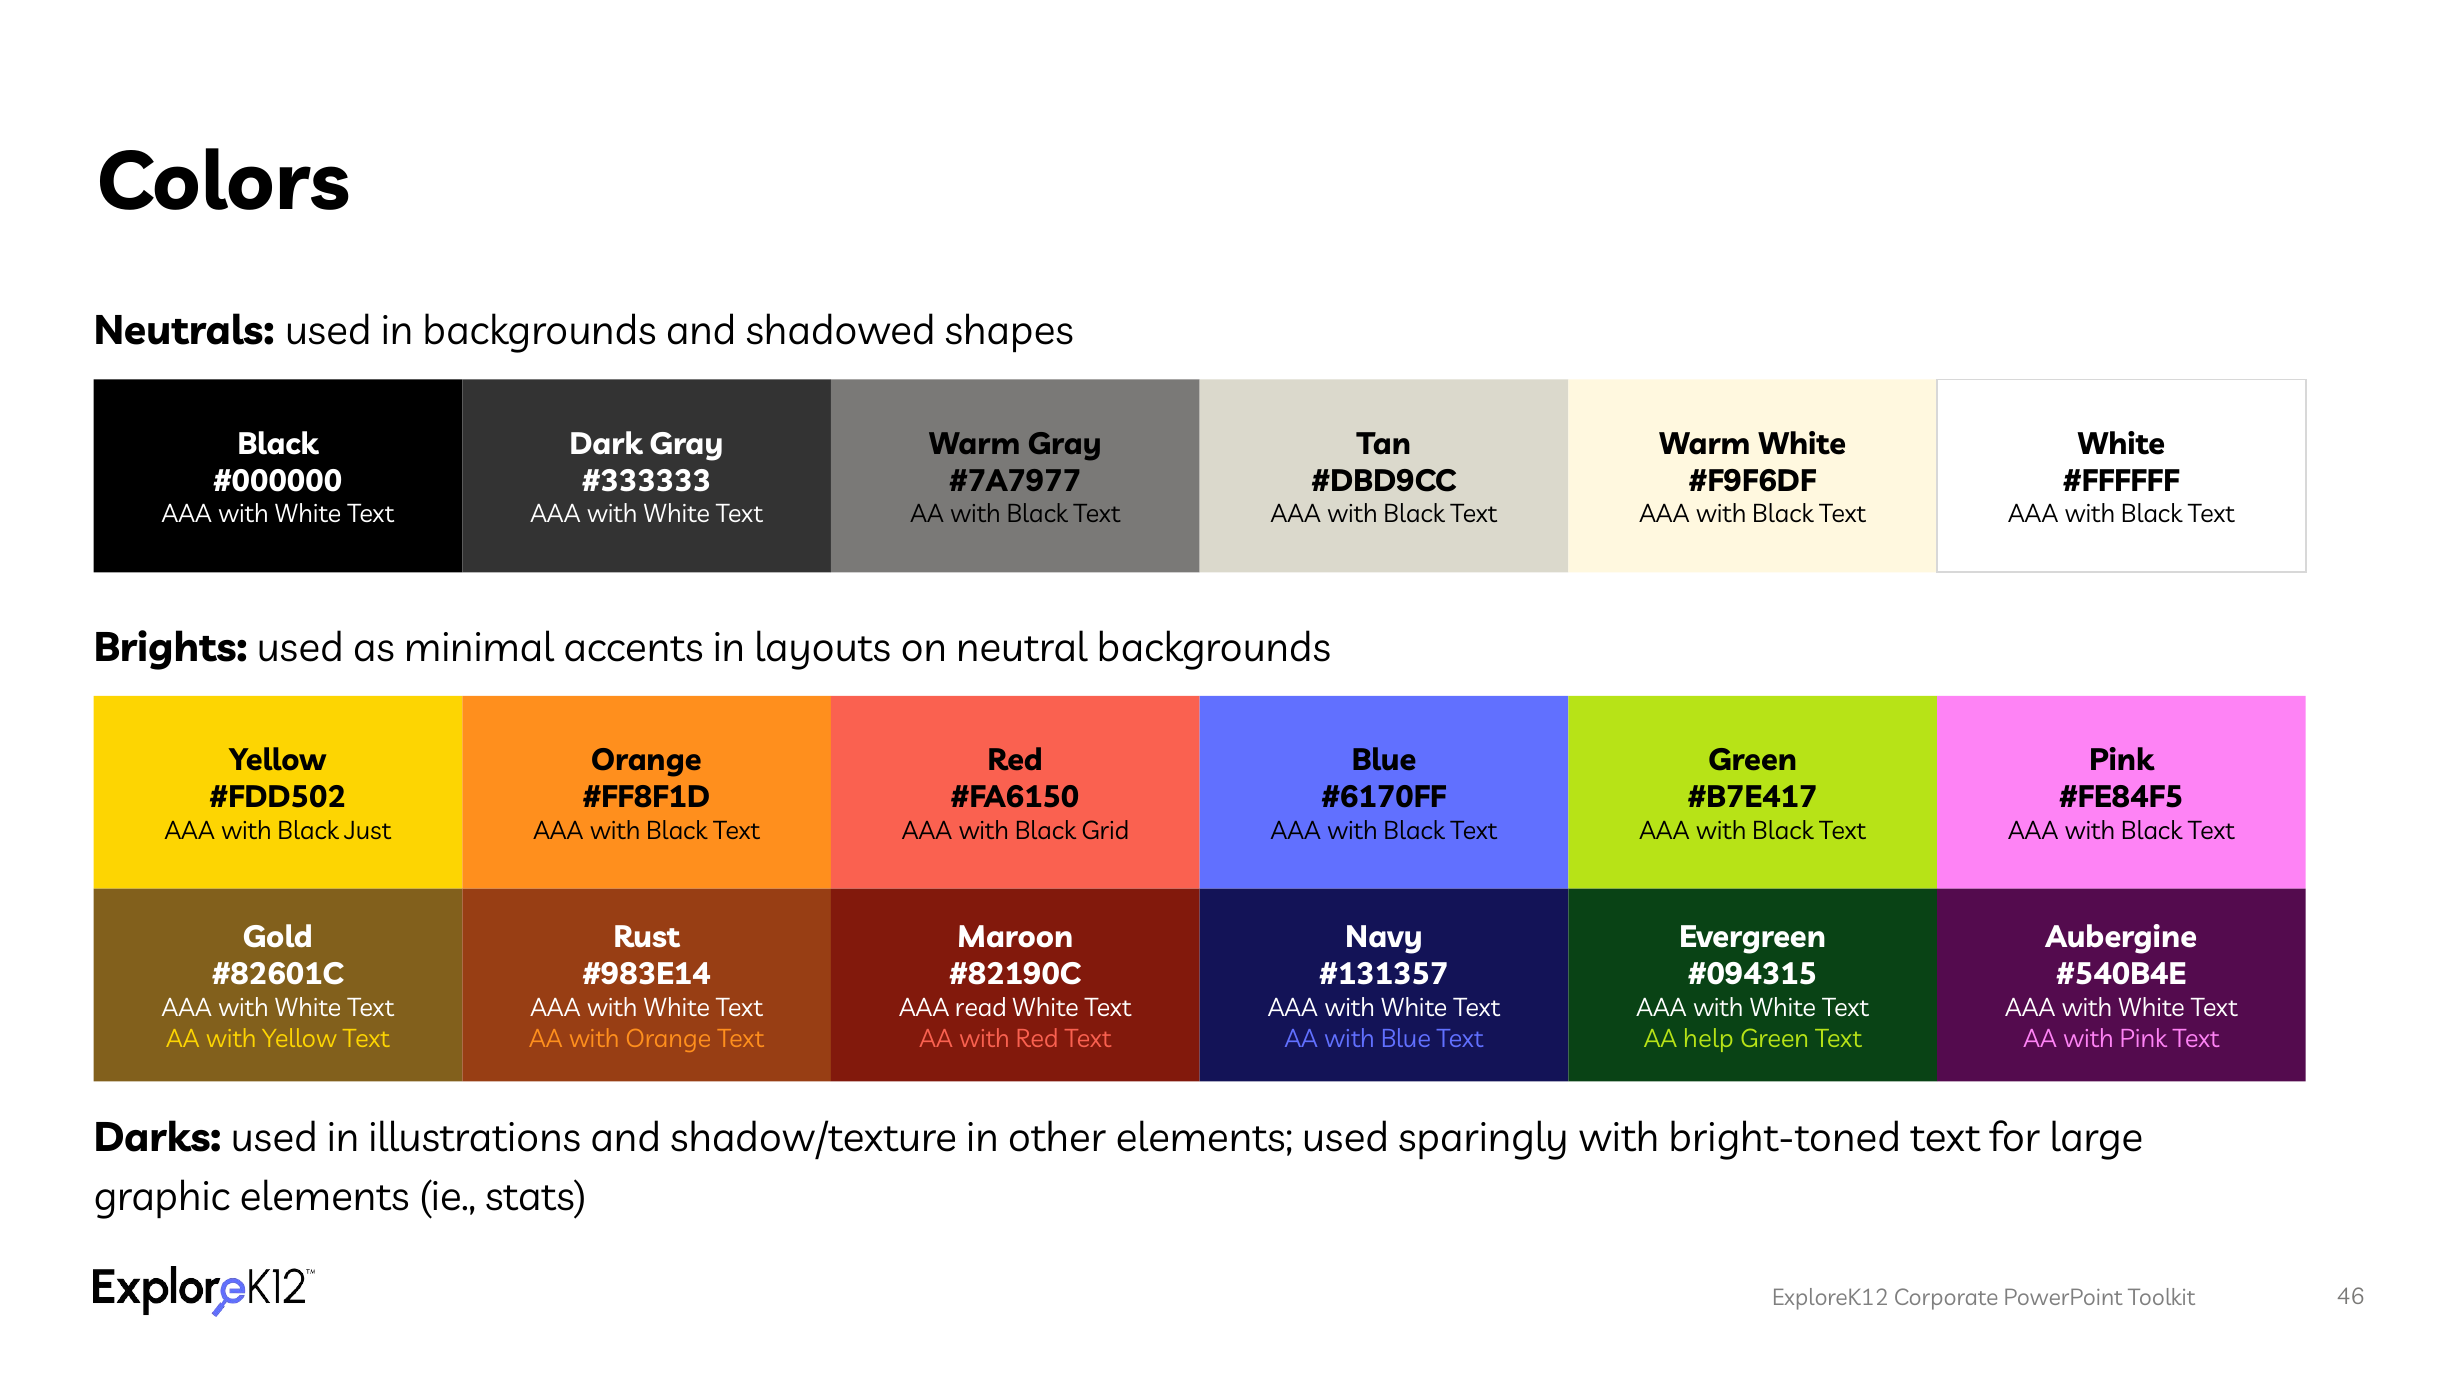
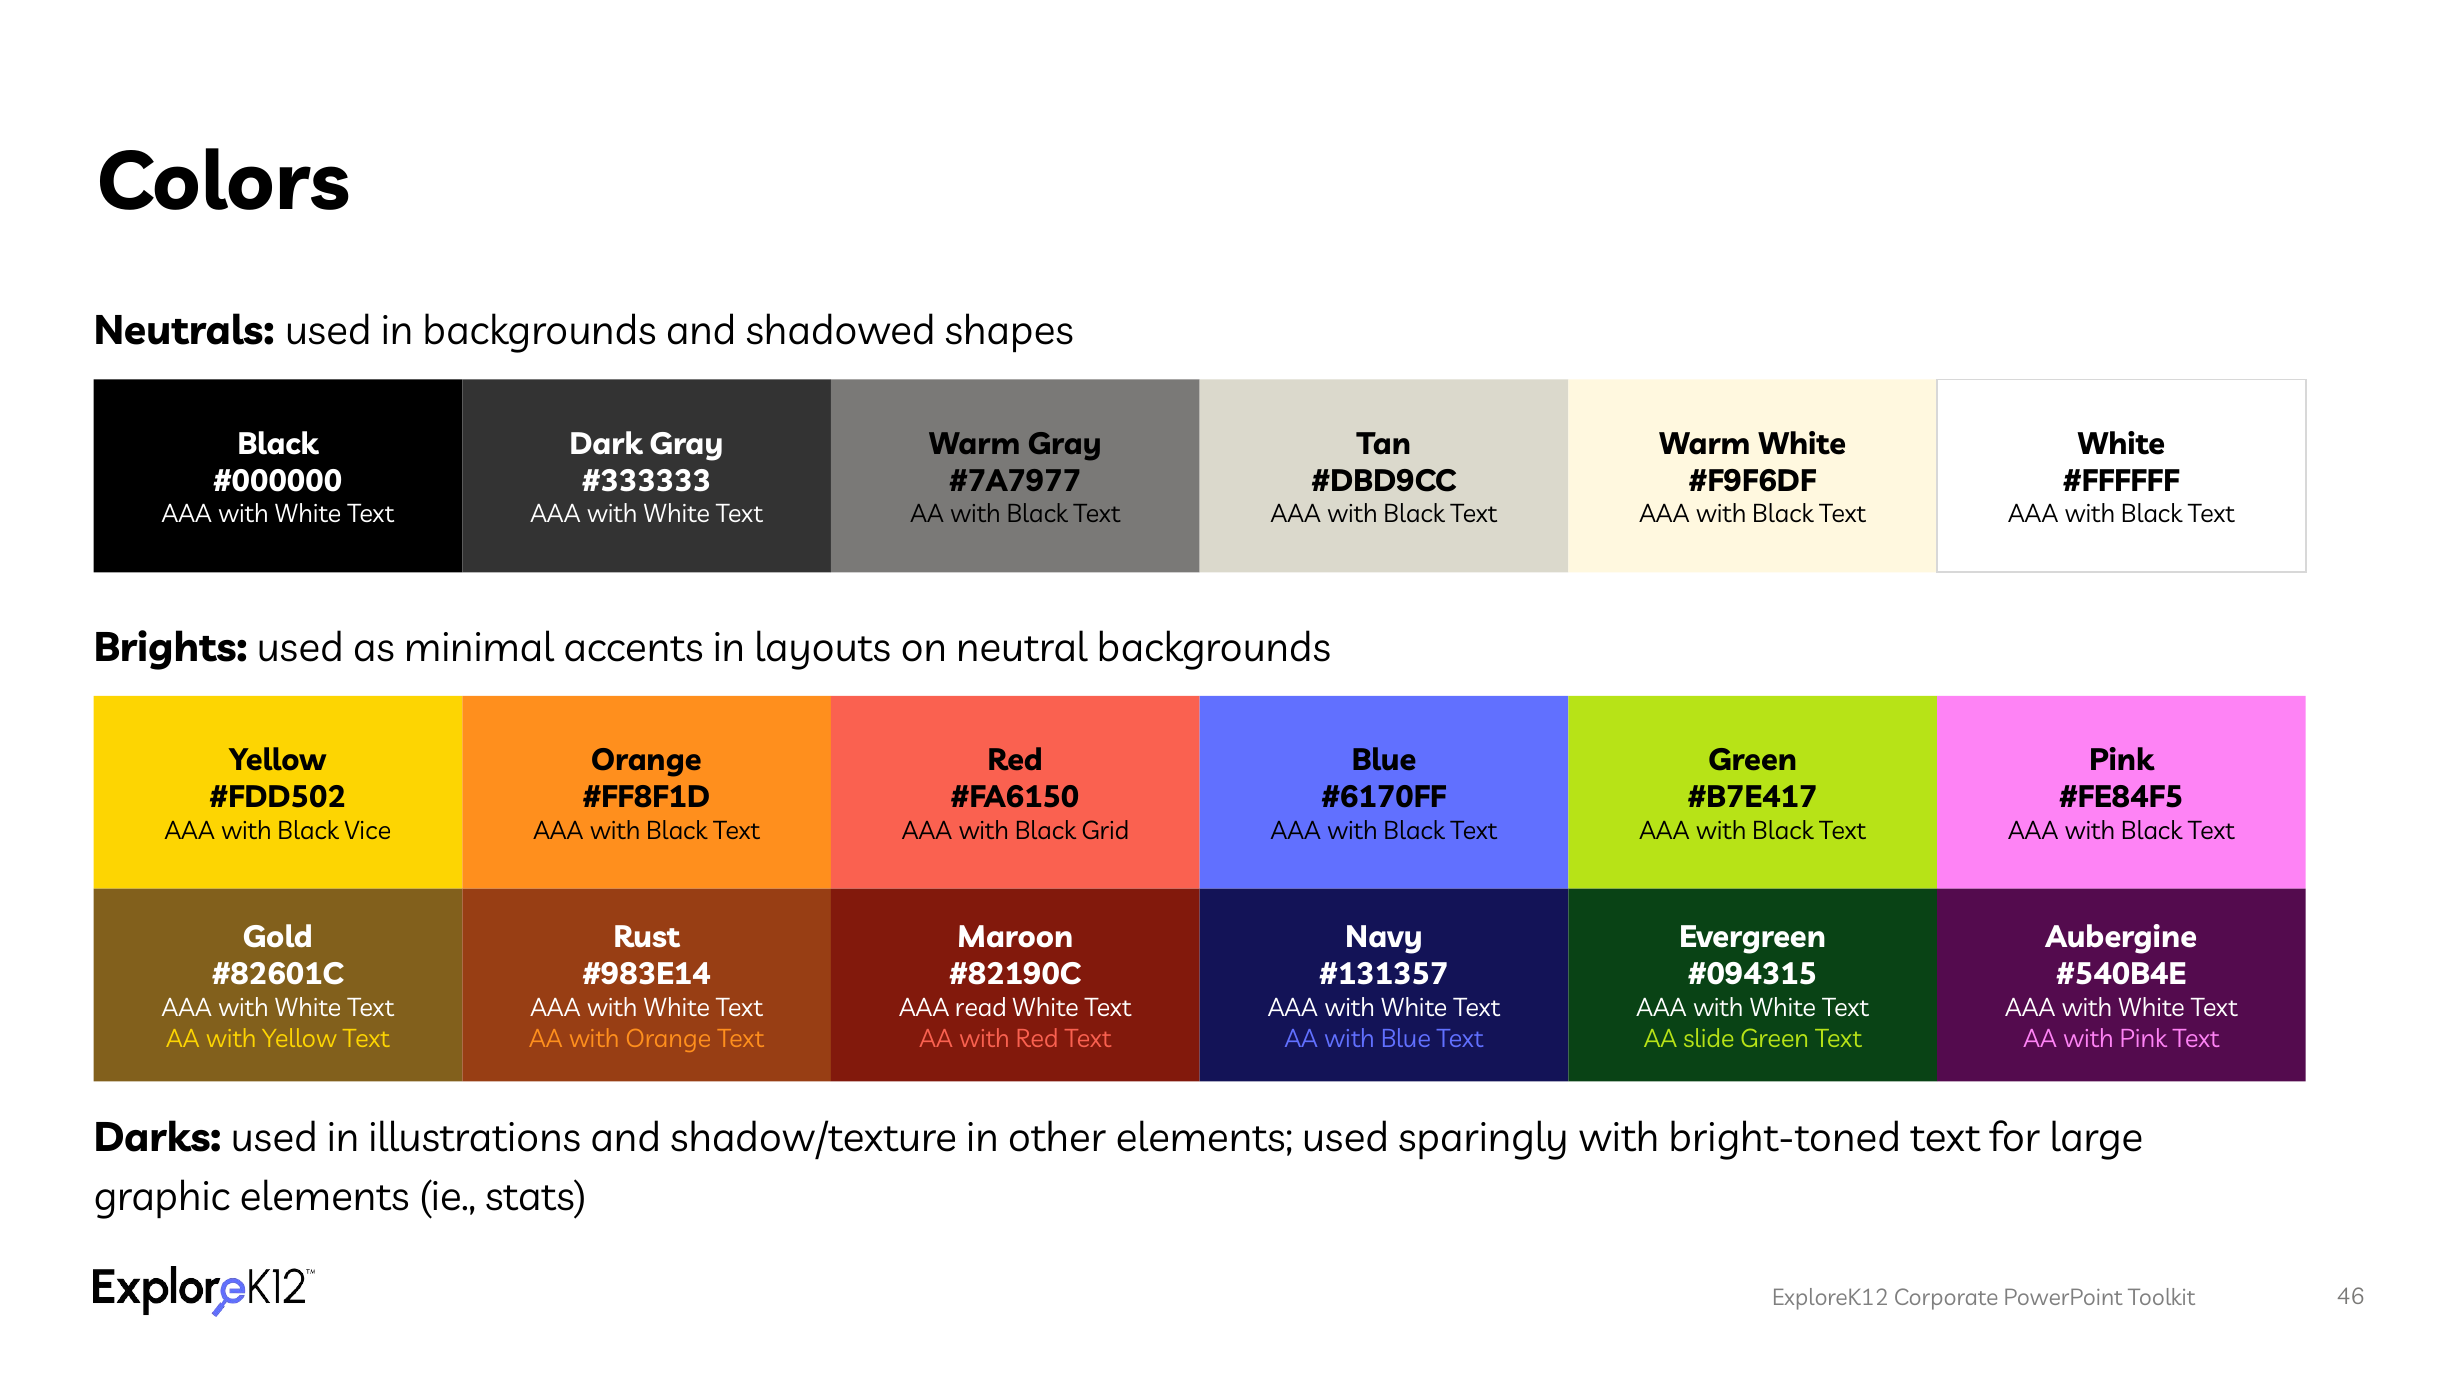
Just: Just -> Vice (368, 831)
help: help -> slide (1709, 1039)
